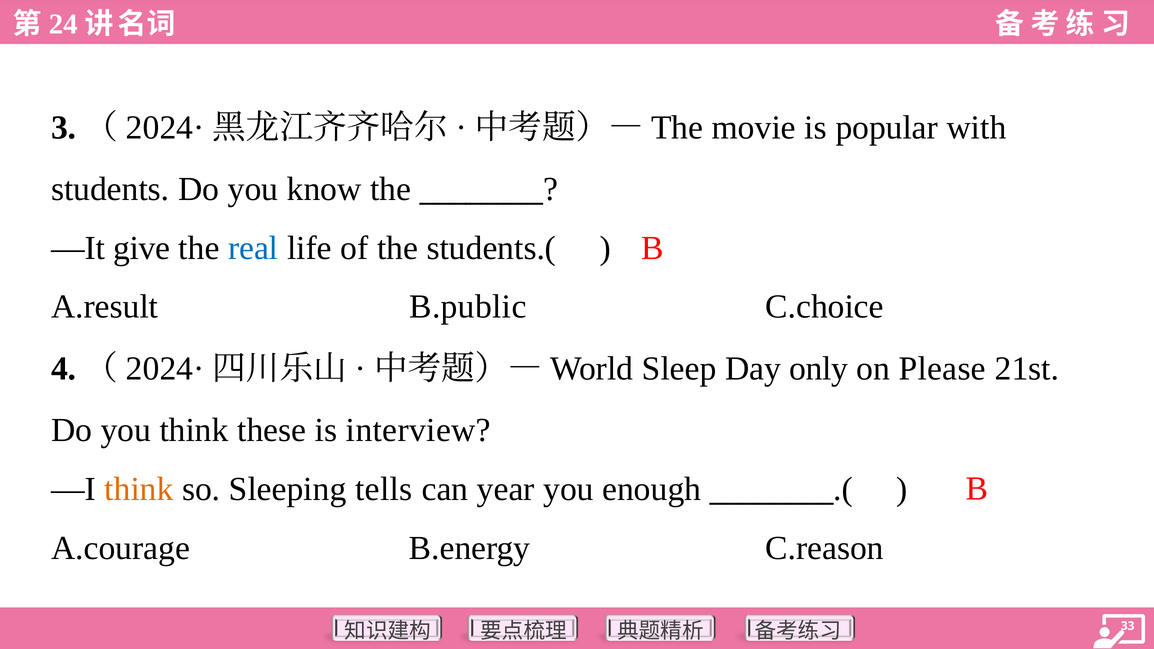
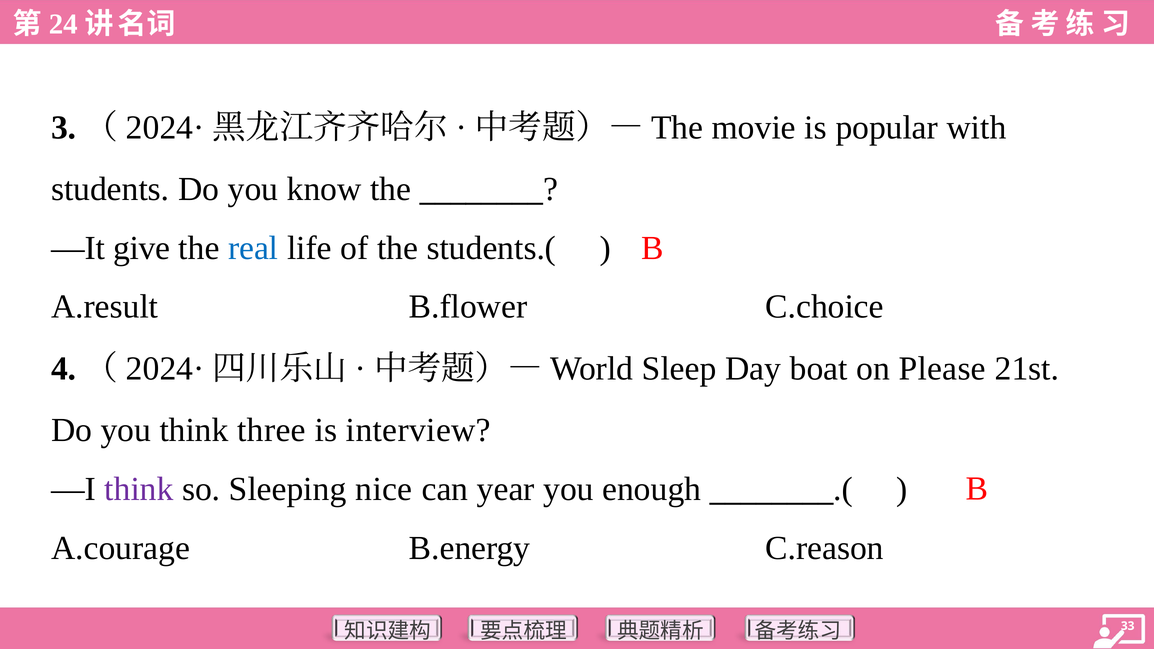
B.public: B.public -> B.flower (468, 307)
only: only -> boat (819, 369)
these: these -> three (272, 430)
think colour: orange -> purple (139, 489)
tells: tells -> nice (384, 489)
